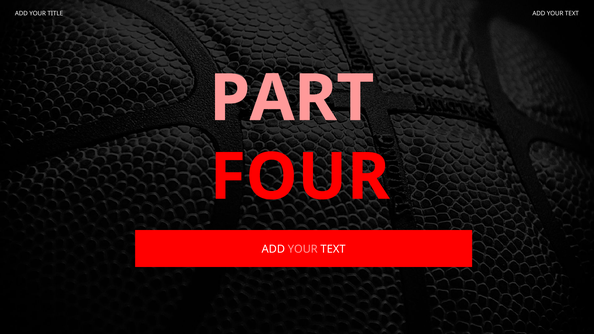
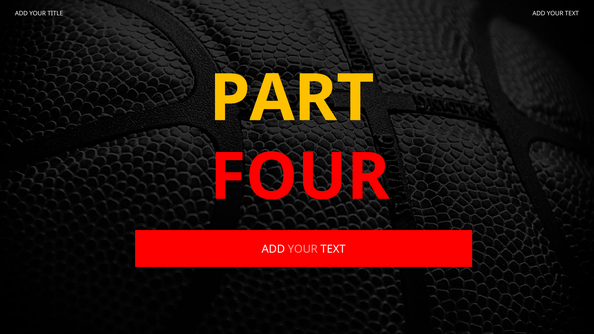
PART colour: pink -> yellow (292, 98)
